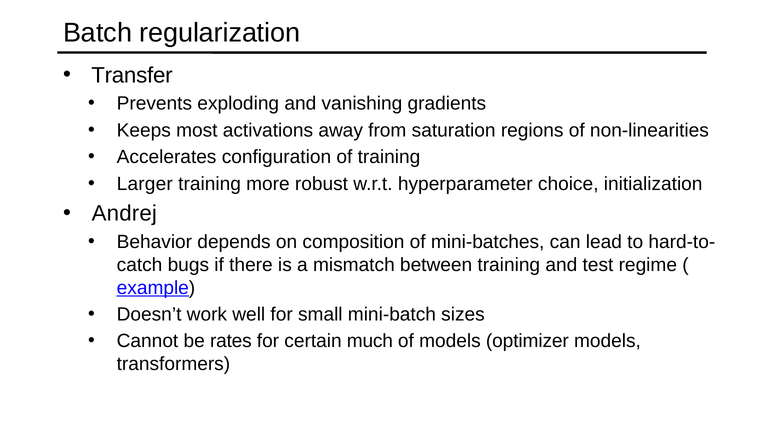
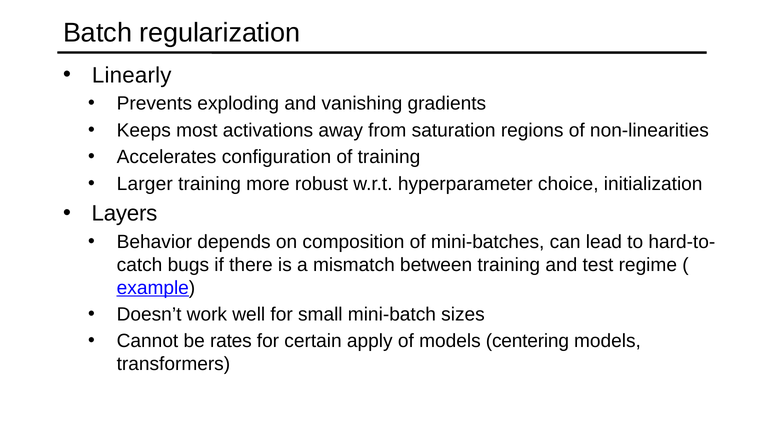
Transfer: Transfer -> Linearly (132, 75)
Andrej: Andrej -> Layers (124, 213)
much: much -> apply (370, 341)
optimizer: optimizer -> centering (527, 341)
